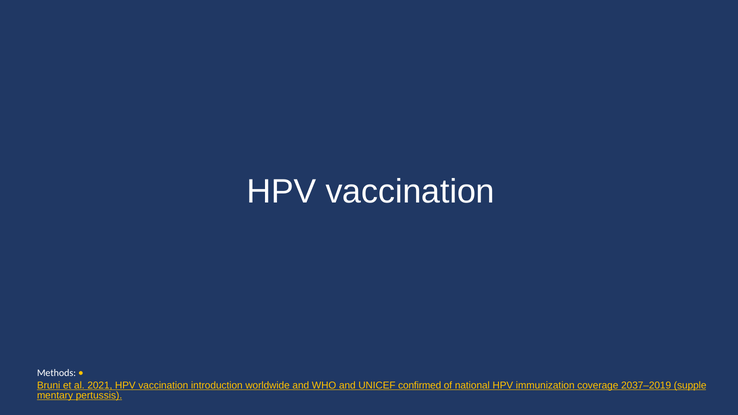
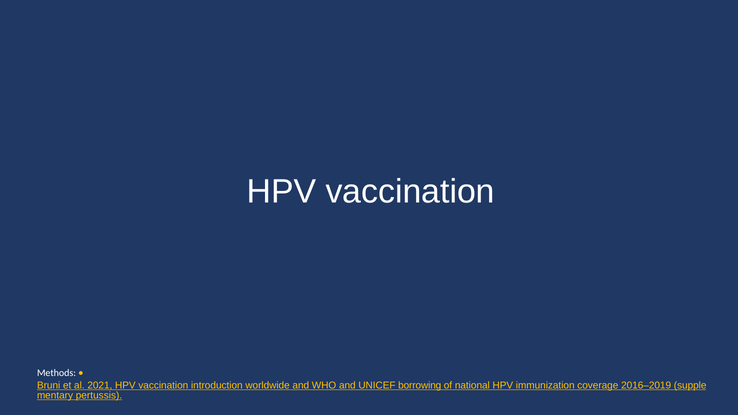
confirmed: confirmed -> borrowing (420, 385)
2037–2019: 2037–2019 -> 2016–2019 (646, 385)
